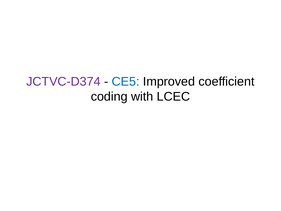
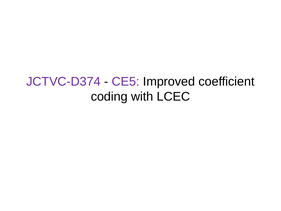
CE5 colour: blue -> purple (126, 81)
